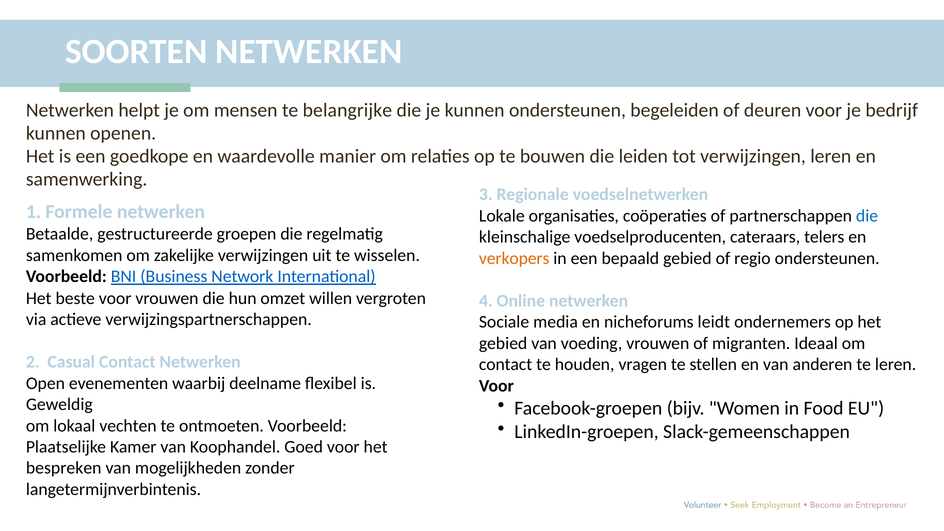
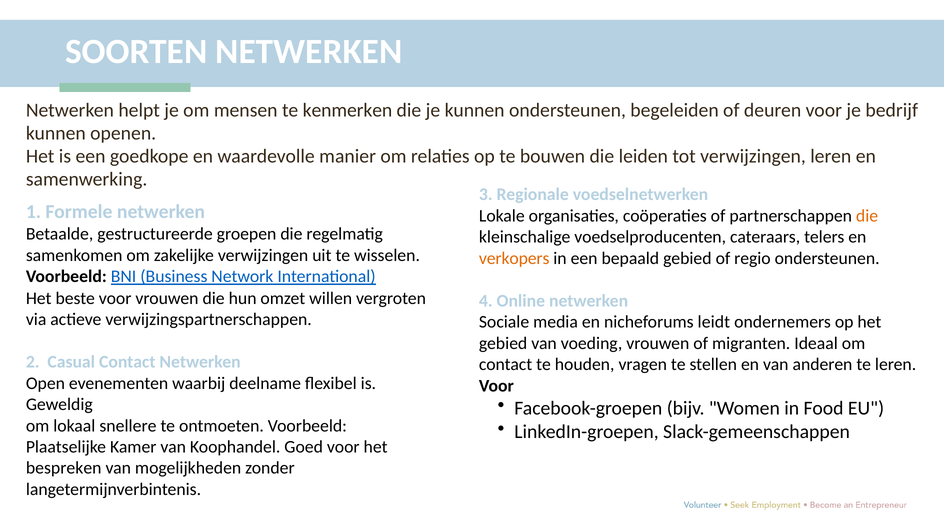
belangrijke: belangrijke -> kenmerken (347, 110)
die colour: blue -> orange (867, 216)
vechten: vechten -> snellere (128, 426)
